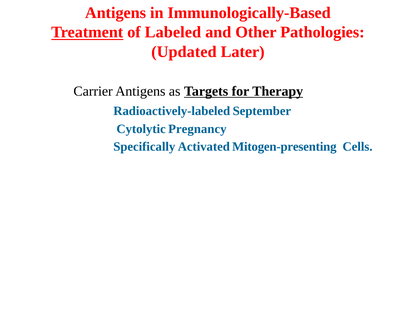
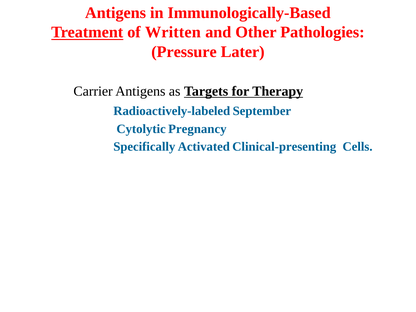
Labeled: Labeled -> Written (173, 32)
Updated: Updated -> Pressure (184, 52)
Mitogen-presenting: Mitogen-presenting -> Clinical-presenting (284, 147)
